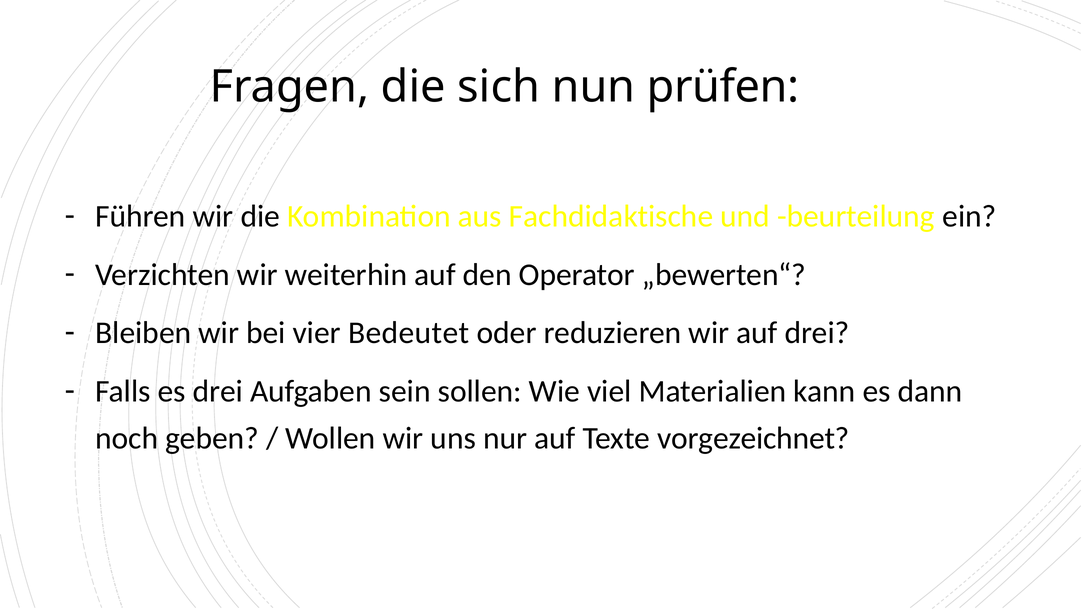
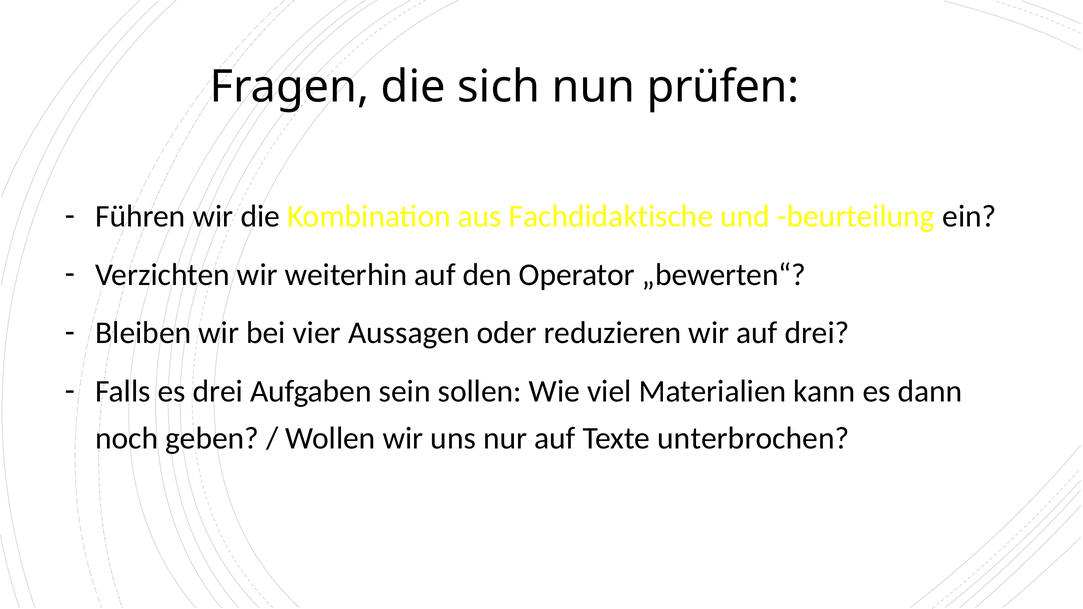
Bedeutet: Bedeutet -> Aussagen (409, 333)
vorgezeichnet: vorgezeichnet -> unterbrochen (753, 438)
